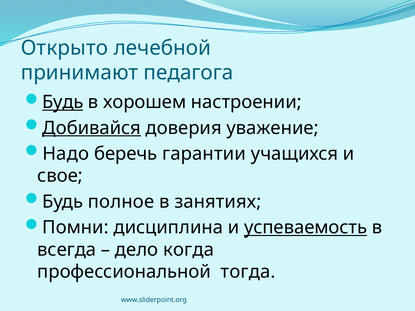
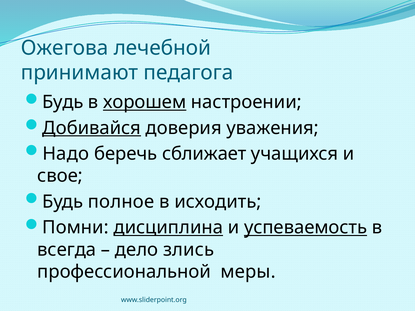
Открыто: Открыто -> Ожегова (65, 48)
Будь underline: present -> none (63, 102)
хорошем underline: none -> present (145, 102)
уважение: уважение -> уважения (273, 128)
гарантии: гарантии -> сближает (204, 154)
занятиях: занятиях -> исходить (218, 202)
дисциплина underline: none -> present (168, 228)
когда: когда -> злись (189, 250)
тогда: тогда -> меры (248, 272)
